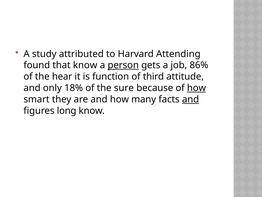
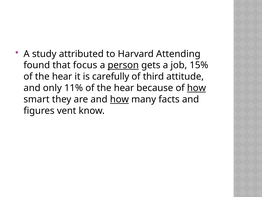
that know: know -> focus (85, 65)
86%: 86% -> 15% (199, 65)
function: function -> carefully (111, 76)
18%: 18% -> 11% (74, 88)
sure: sure -> hear (124, 88)
how underline: none -> present (119, 99)
and underline: present -> none (191, 99)
long: long -> vent (67, 110)
